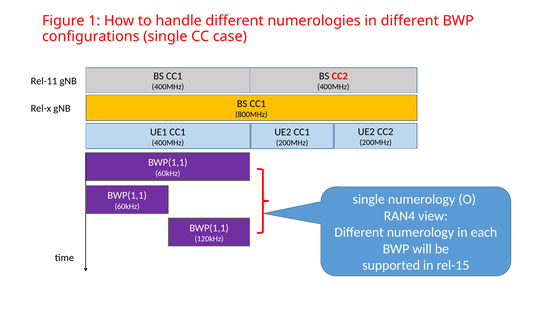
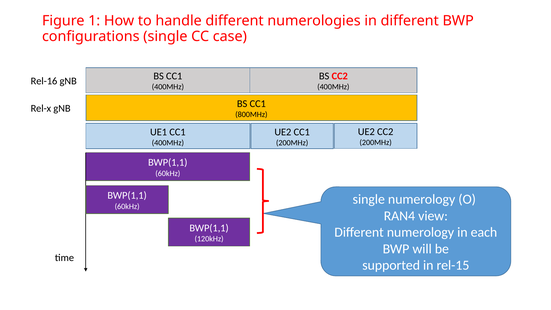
Rel-11: Rel-11 -> Rel-16 (44, 81)
